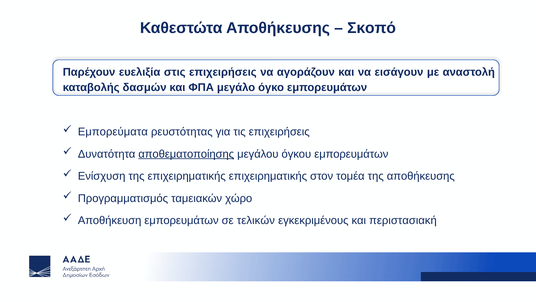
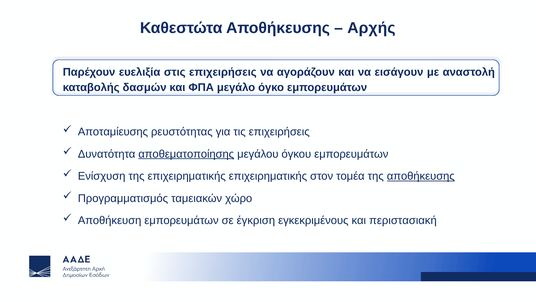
Σκοπό: Σκοπό -> Αρχής (371, 28)
Εμπορεύματα: Εμπορεύματα -> Αποταμίευσης (113, 132)
αποθήκευσης underline: none -> present (421, 176)
τελικών: τελικών -> έγκριση (256, 220)
